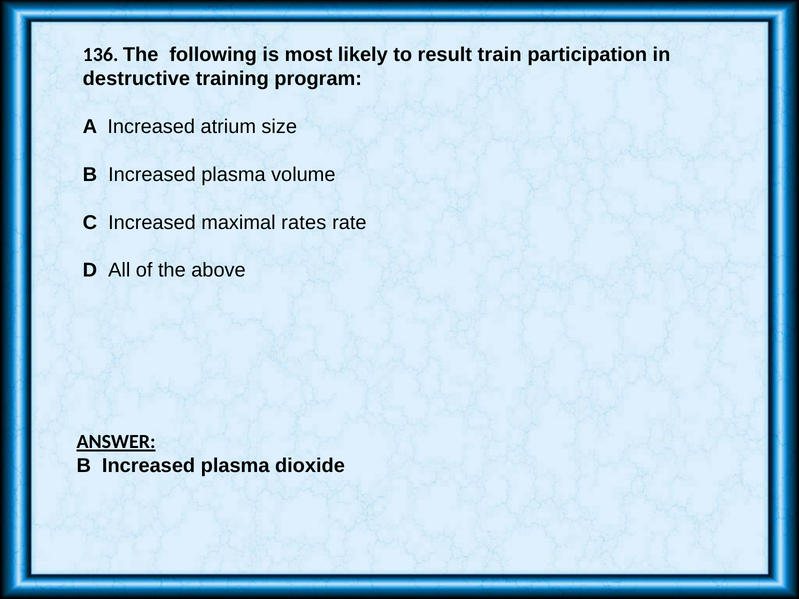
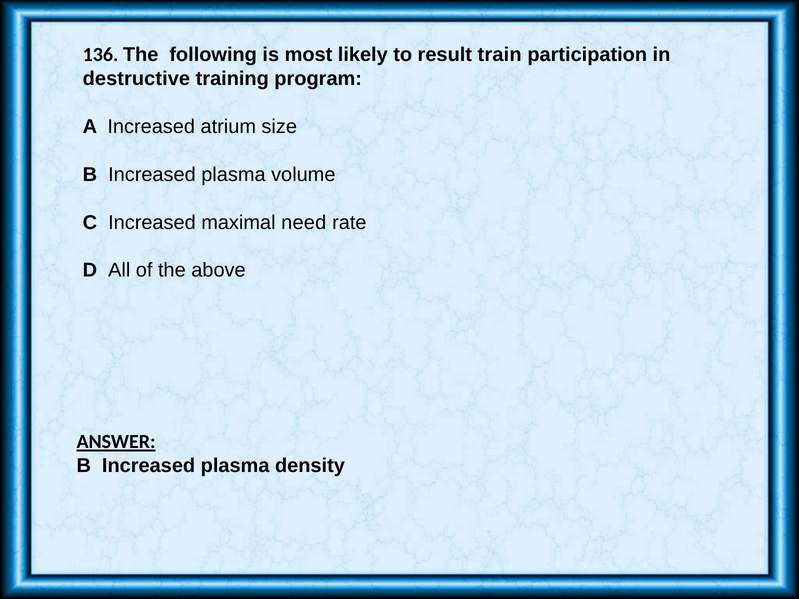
rates: rates -> need (304, 223)
dioxide: dioxide -> density (310, 466)
